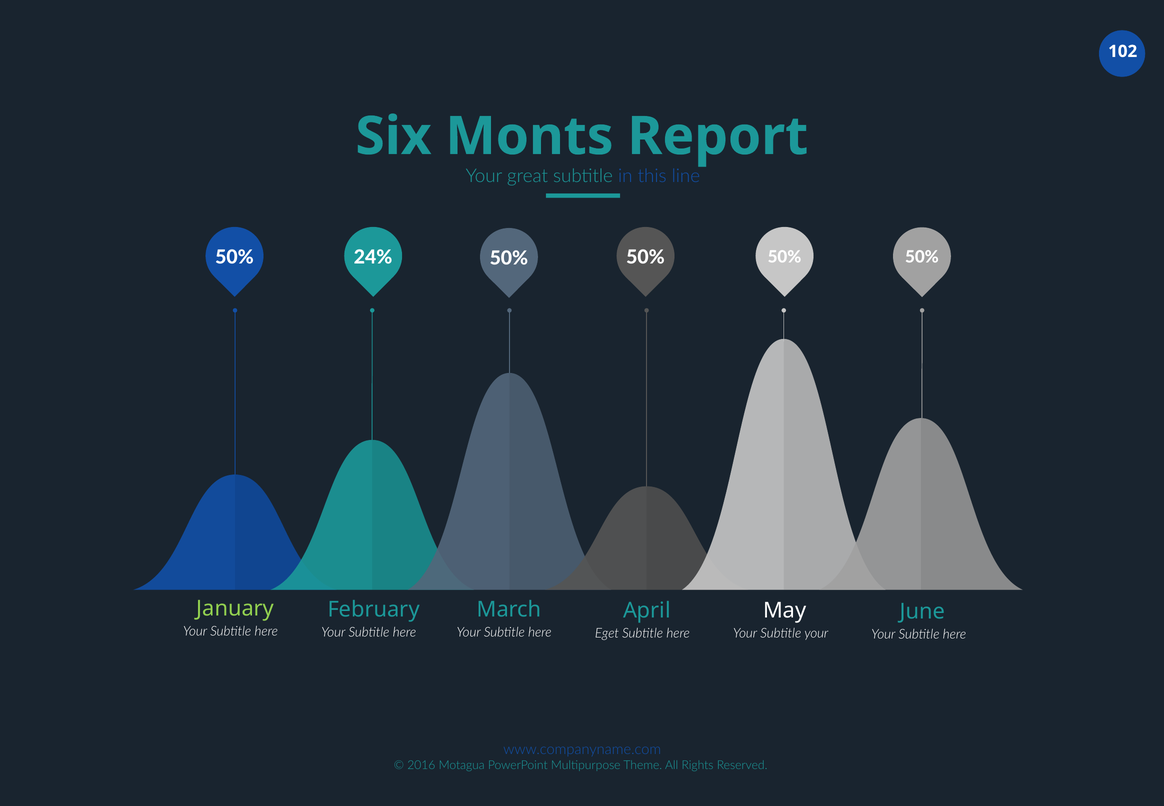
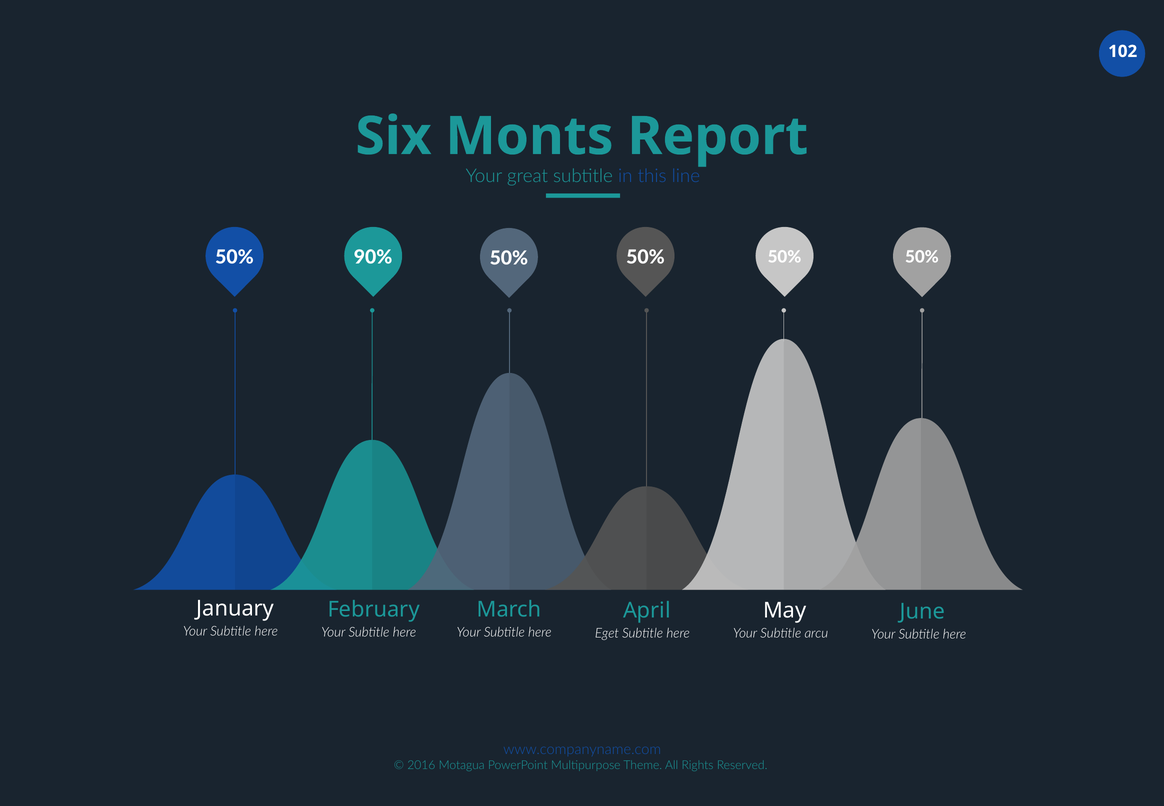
24%: 24% -> 90% (373, 257)
January colour: light green -> white (235, 608)
Subtitle your: your -> arcu (816, 633)
